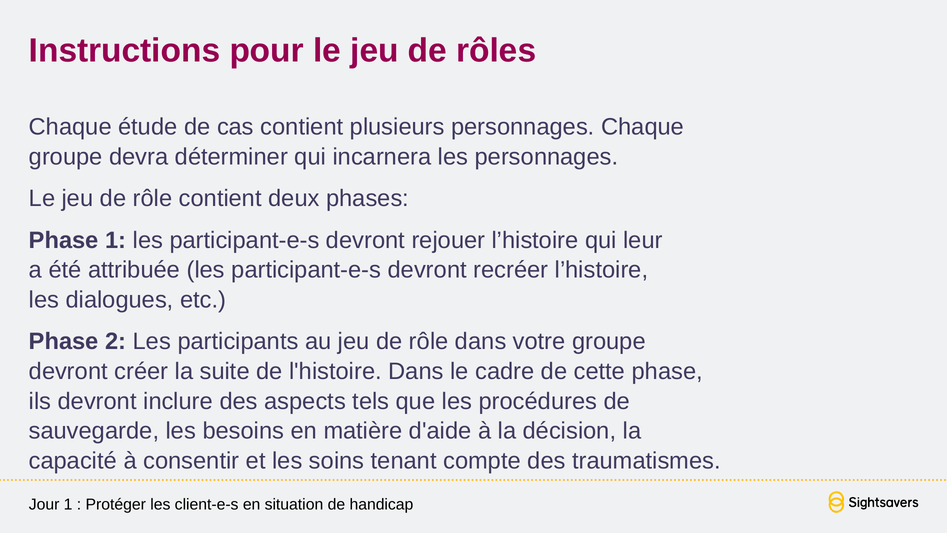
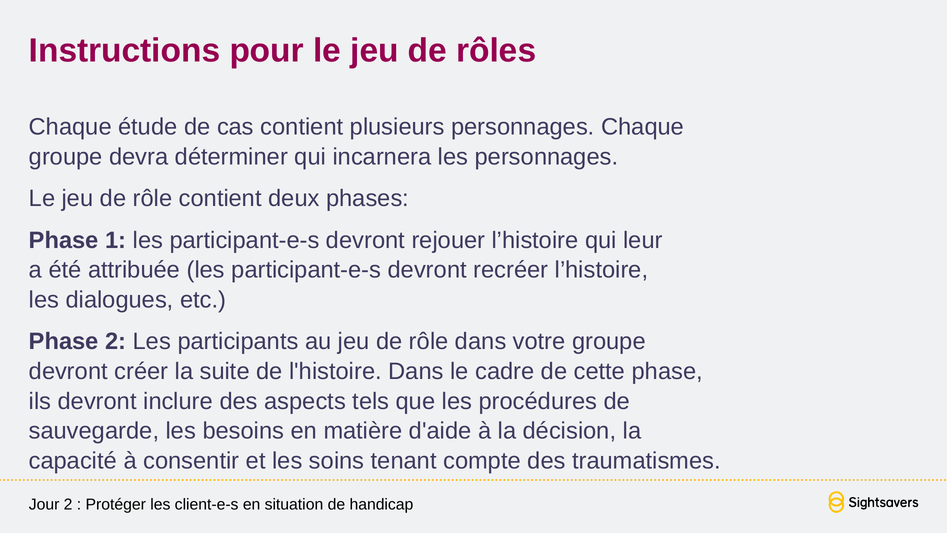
Jour 1: 1 -> 2 (68, 504)
